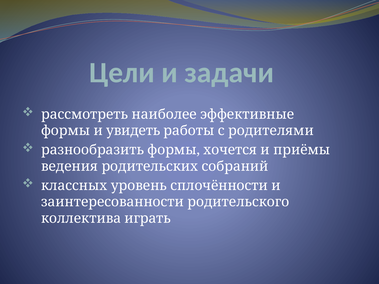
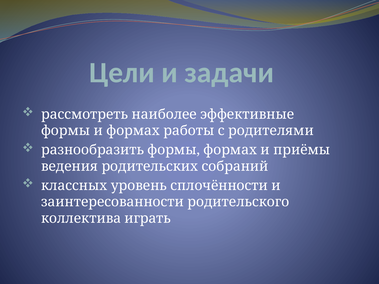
и увидеть: увидеть -> формах (133, 131)
формы хочется: хочется -> формах (230, 150)
